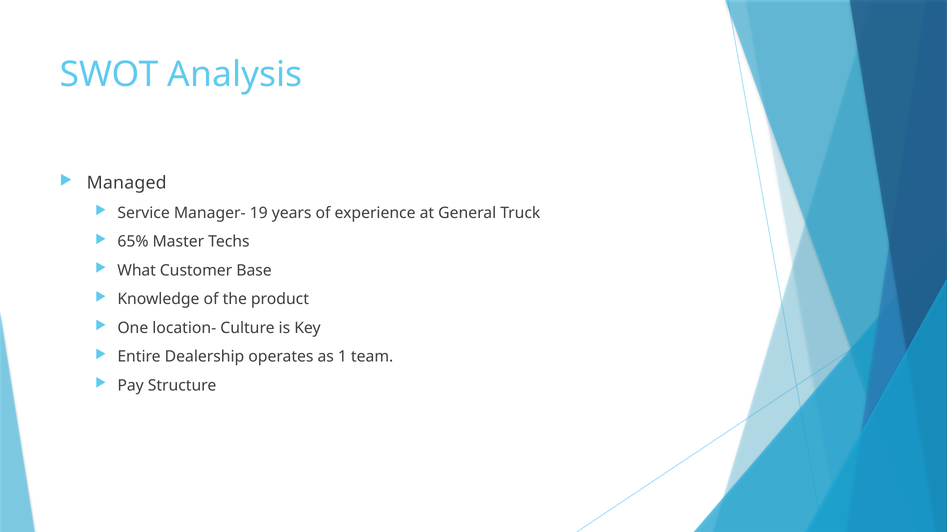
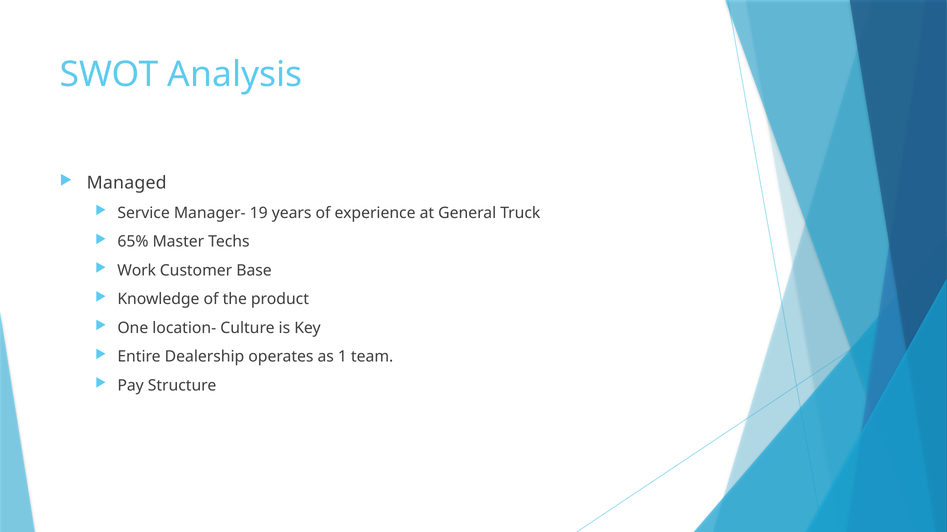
What: What -> Work (137, 271)
